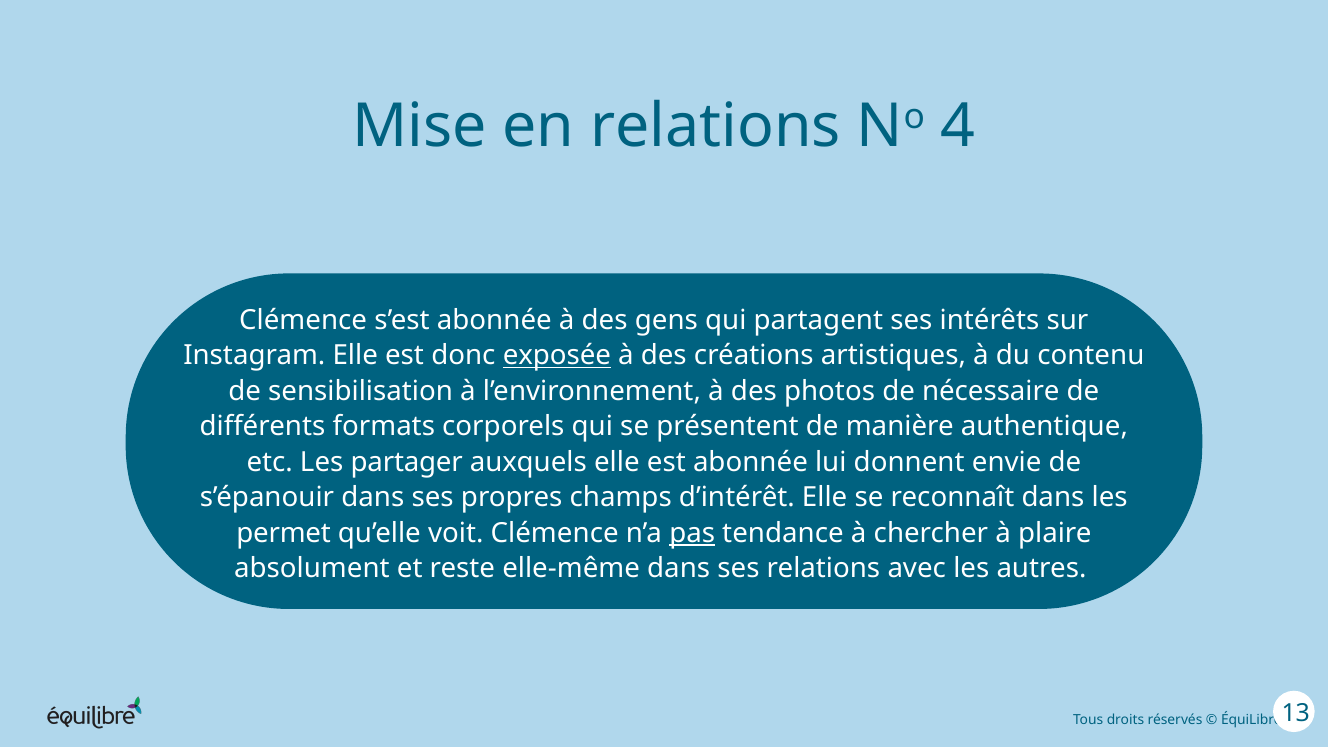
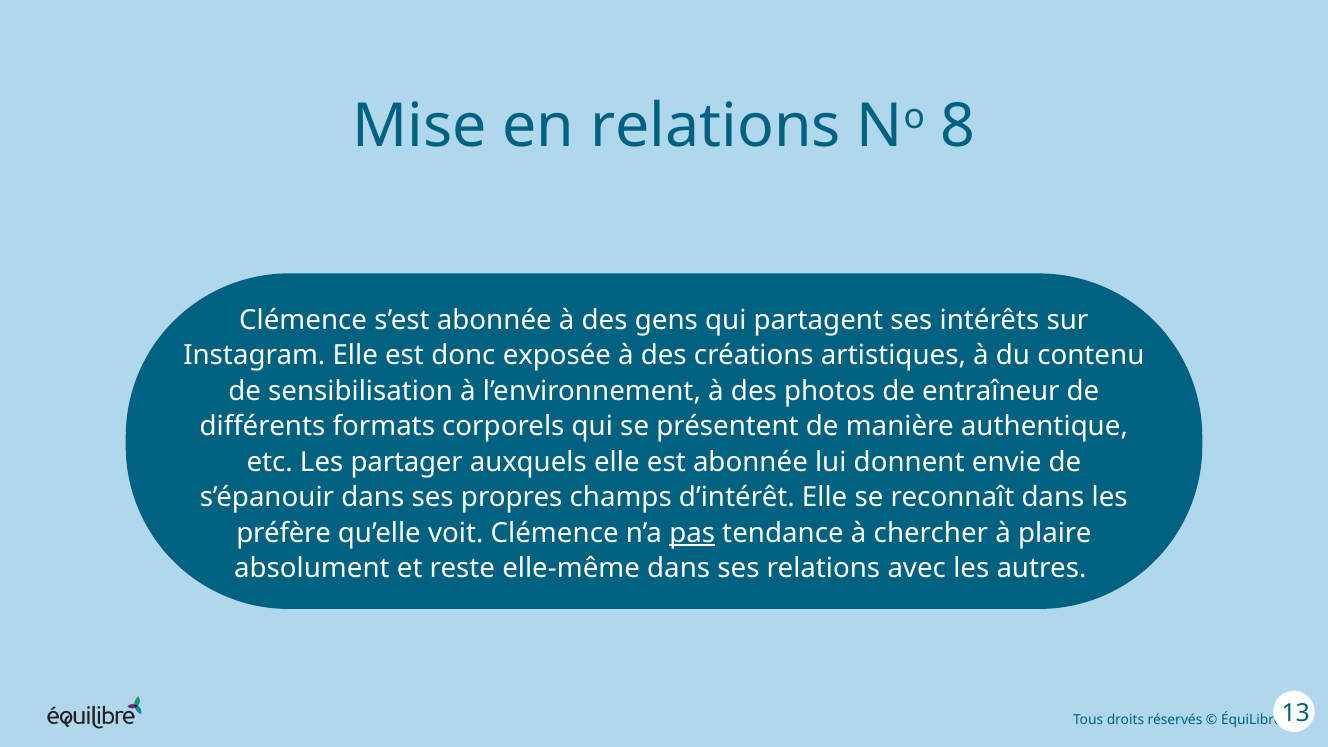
4: 4 -> 8 (958, 126)
exposée underline: present -> none (557, 355)
nécessaire: nécessaire -> entraîneur (991, 391)
permet: permet -> préfère (284, 533)
